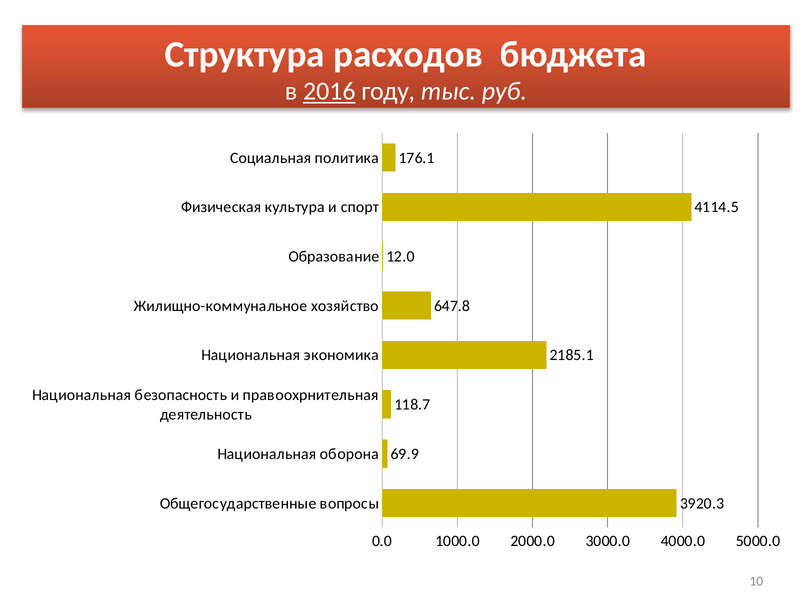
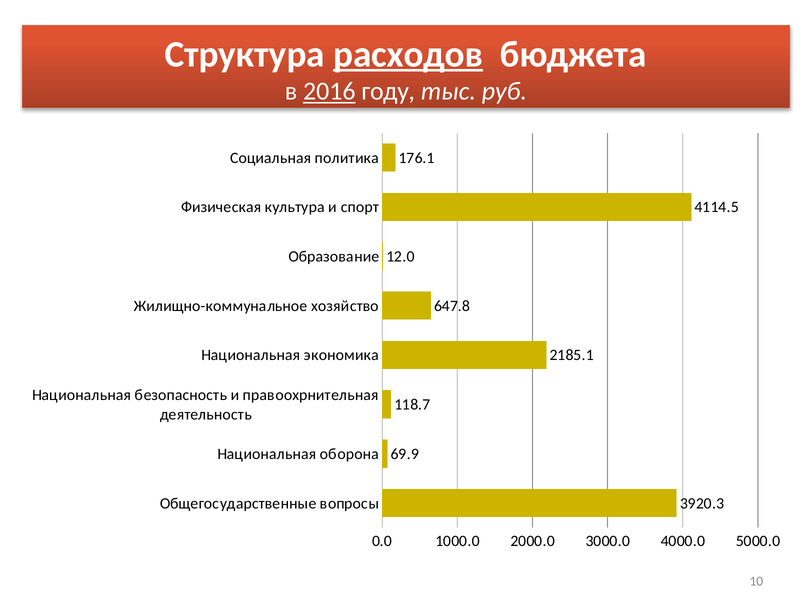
расходов underline: none -> present (408, 54)
